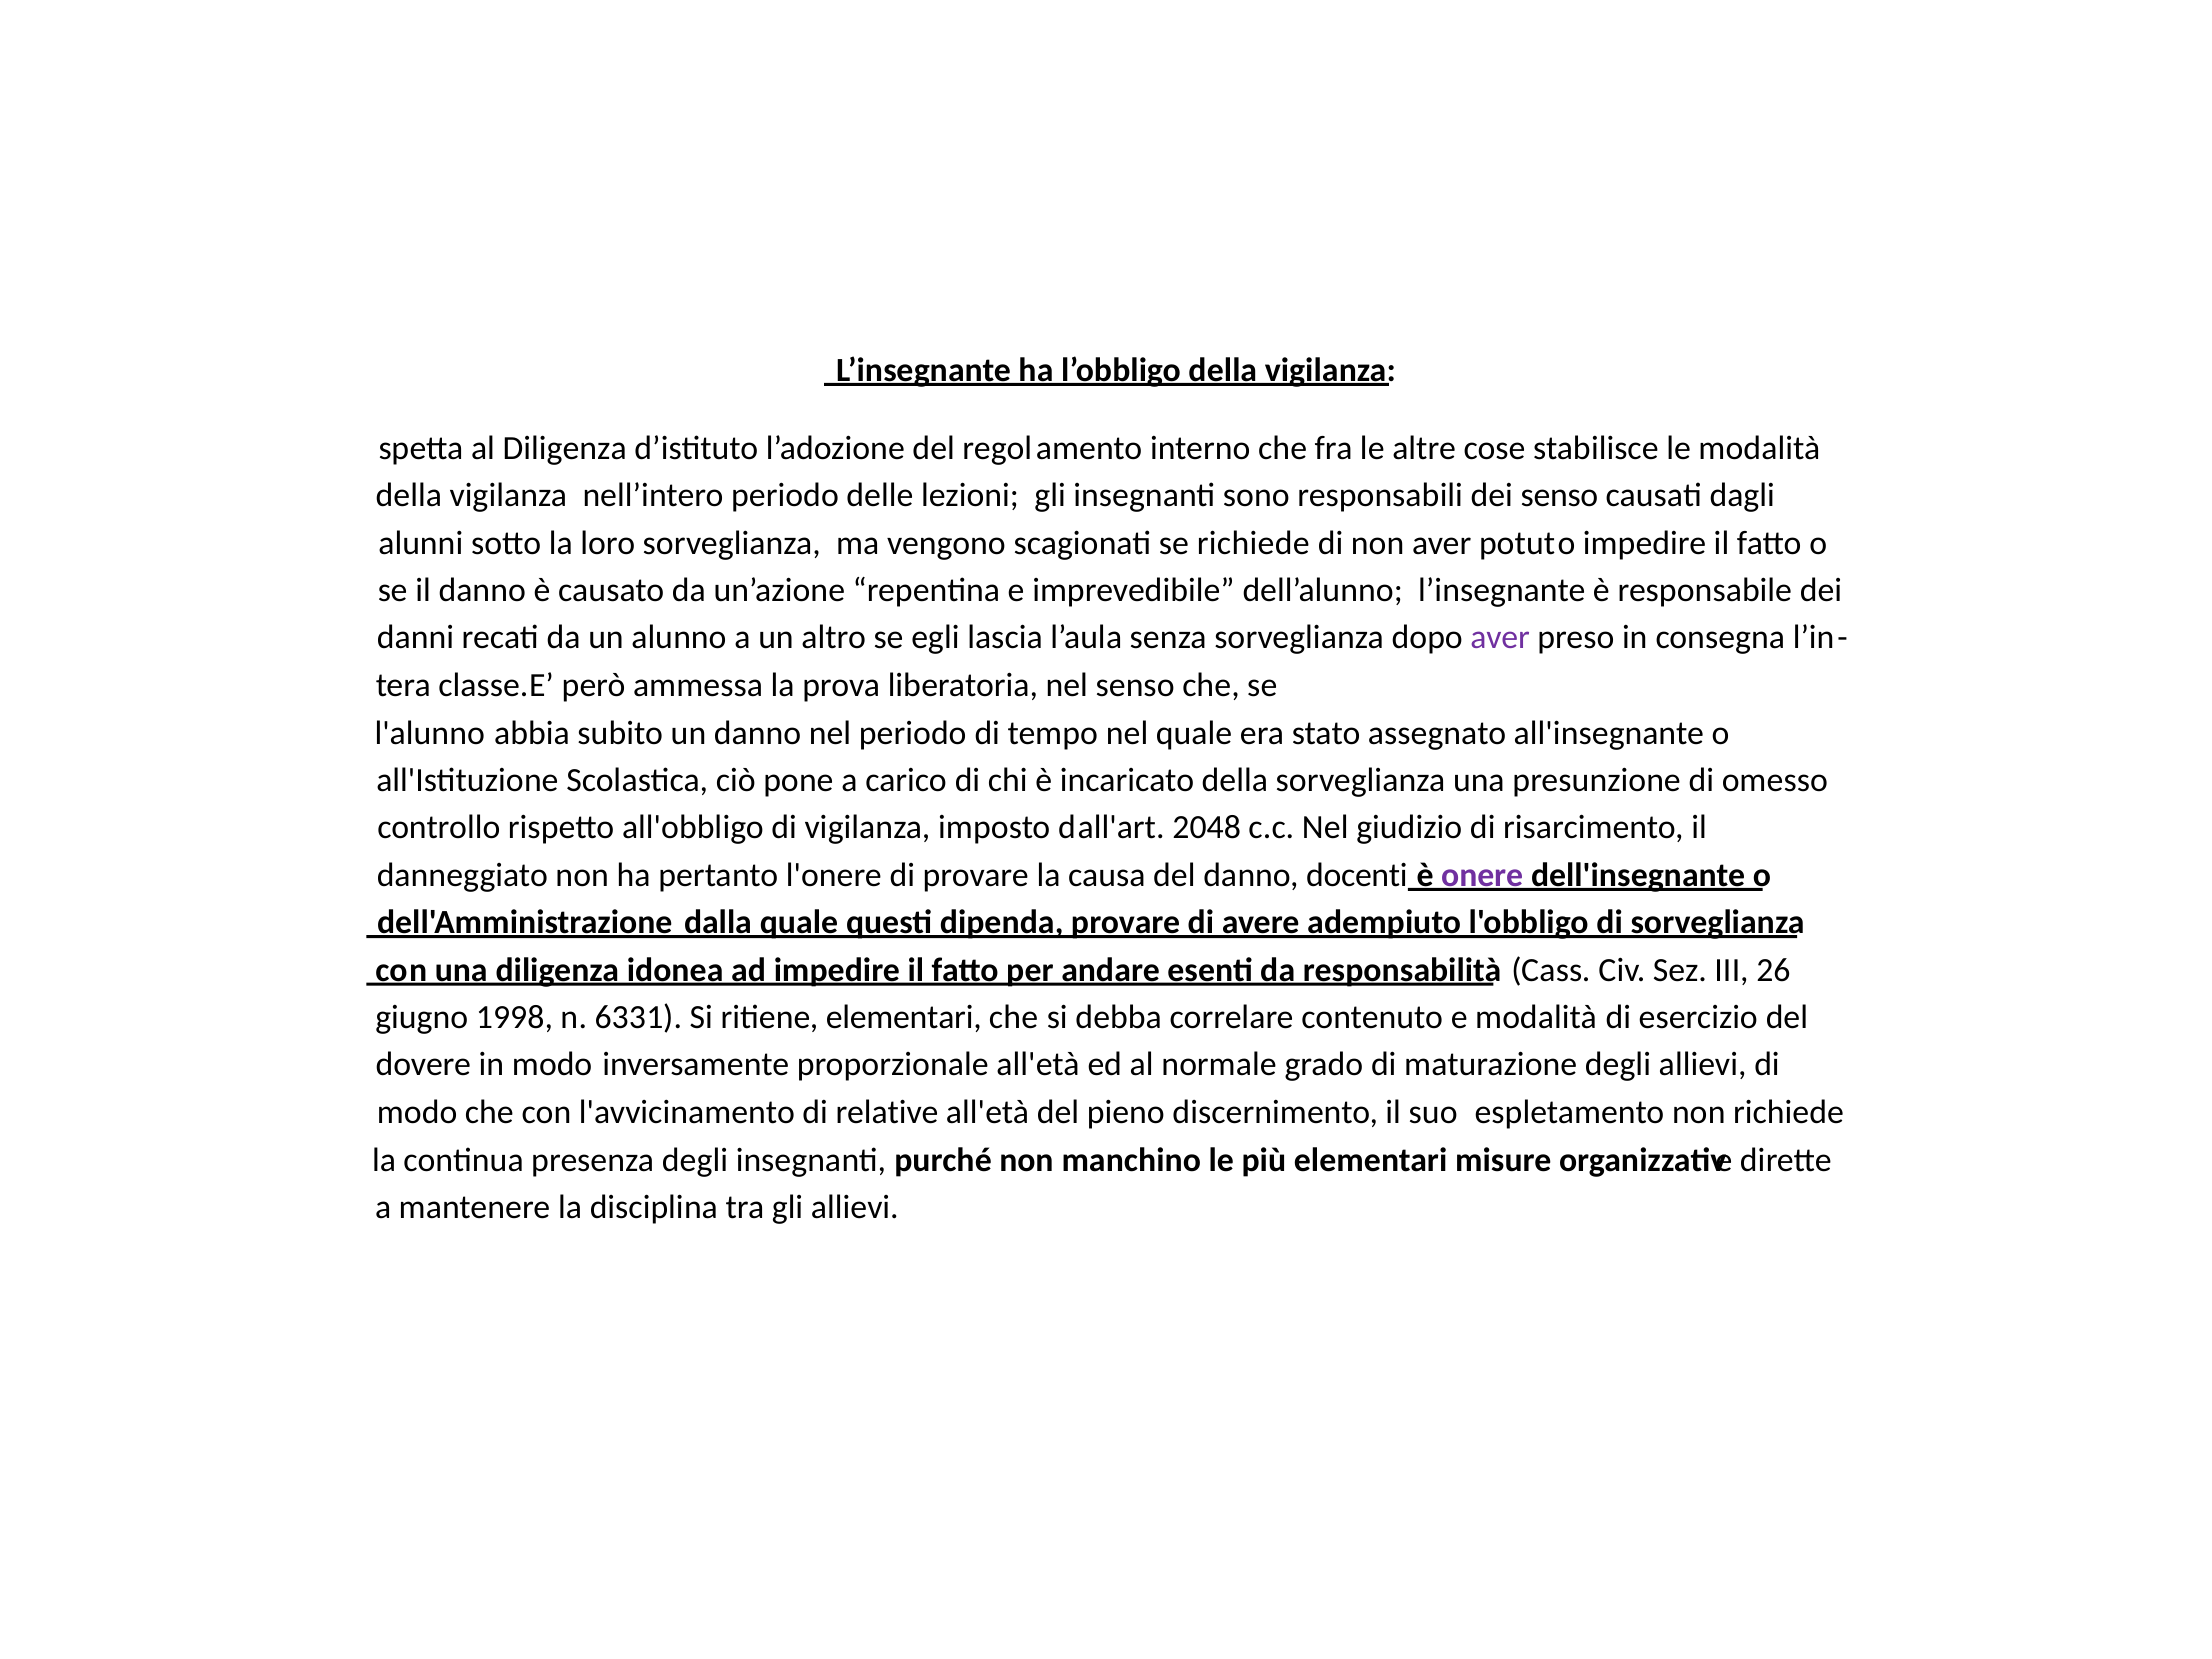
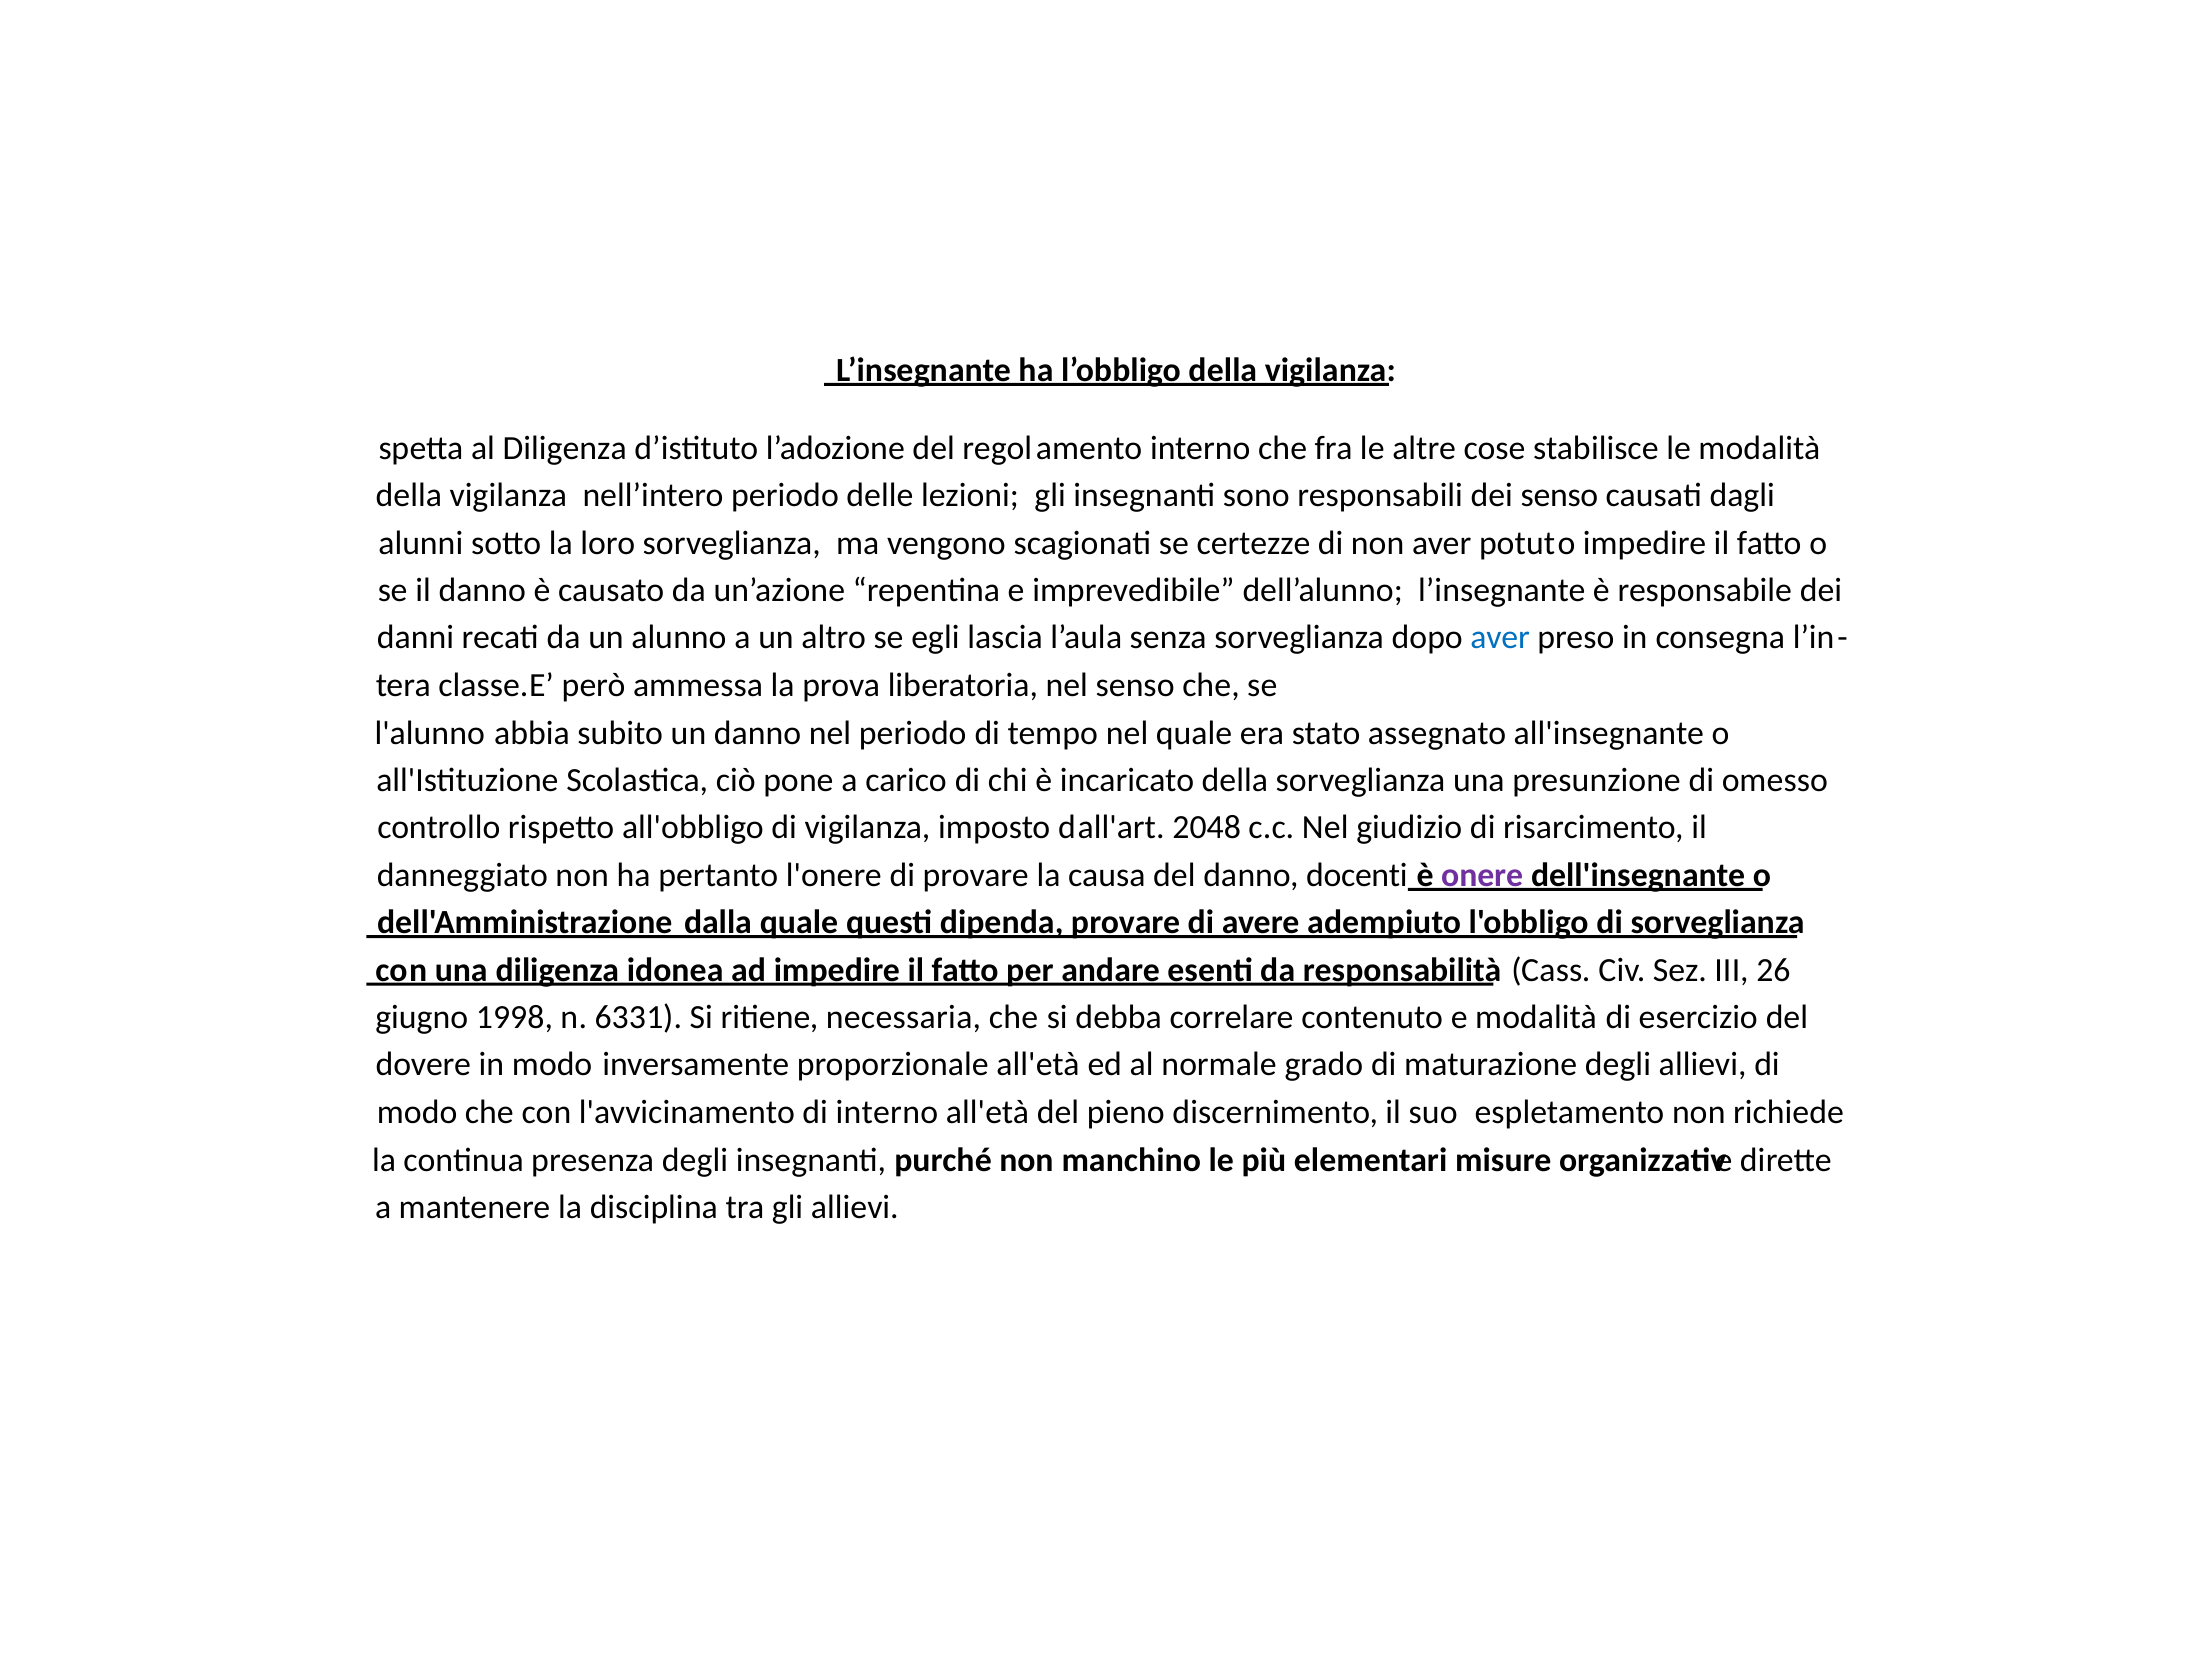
se richiede: richiede -> certezze (1253, 543)
aver colour: purple -> blue (1500, 638)
ritiene elementari: elementari -> necessaria (903, 1018)
di relative: relative -> interno (887, 1112)
